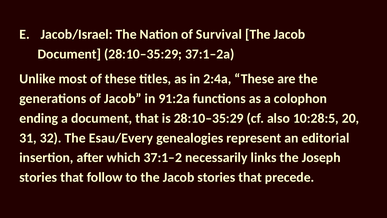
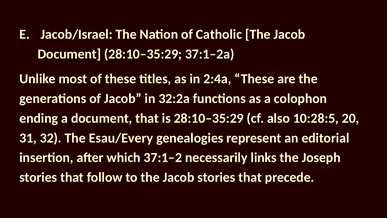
Survival: Survival -> Catholic (219, 34)
91:2a: 91:2a -> 32:2a (174, 98)
